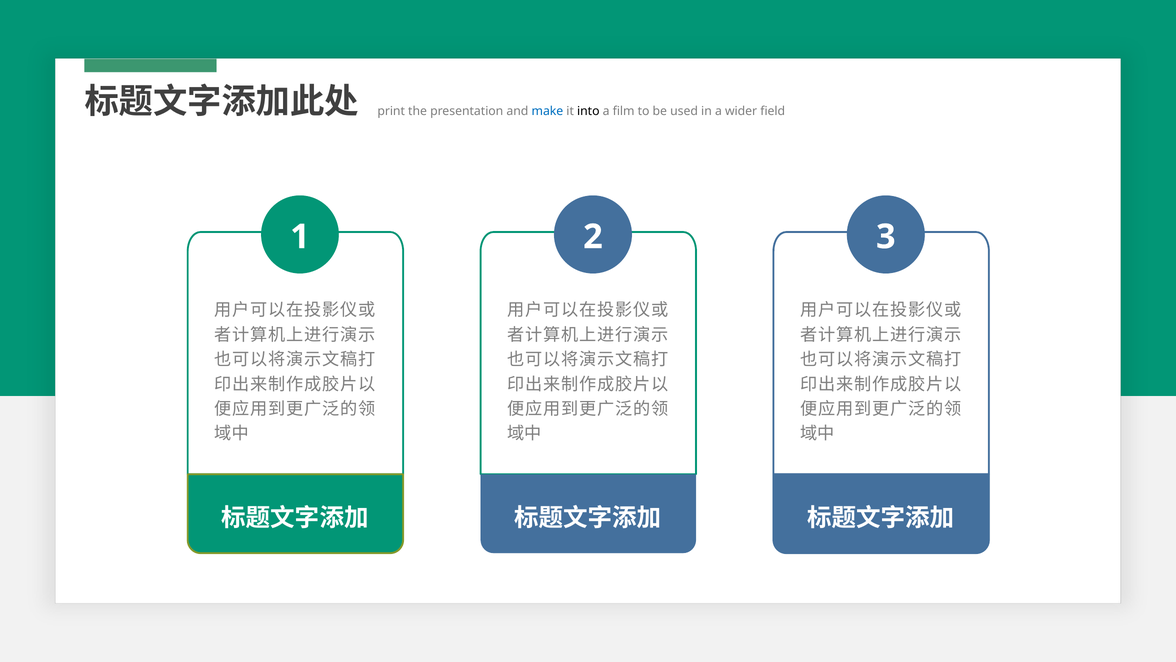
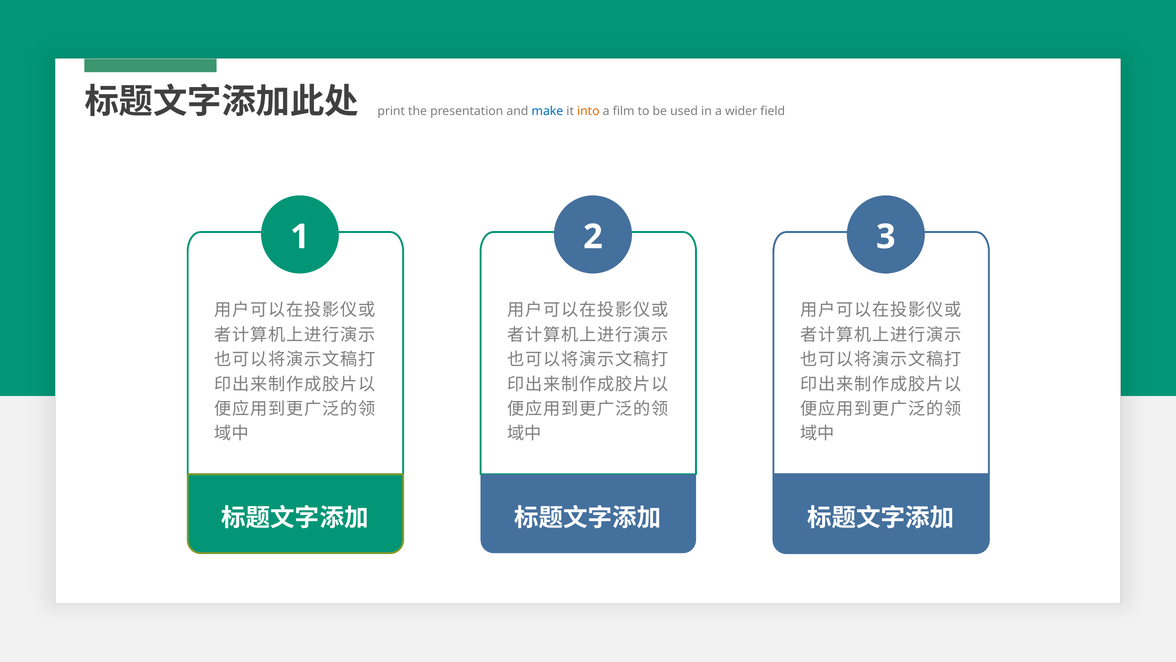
into colour: black -> orange (588, 111)
